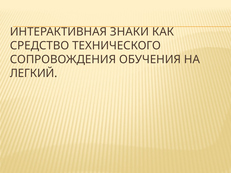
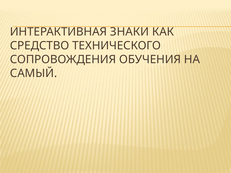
ЛЕГКИЙ: ЛЕГКИЙ -> САМЫЙ (34, 73)
